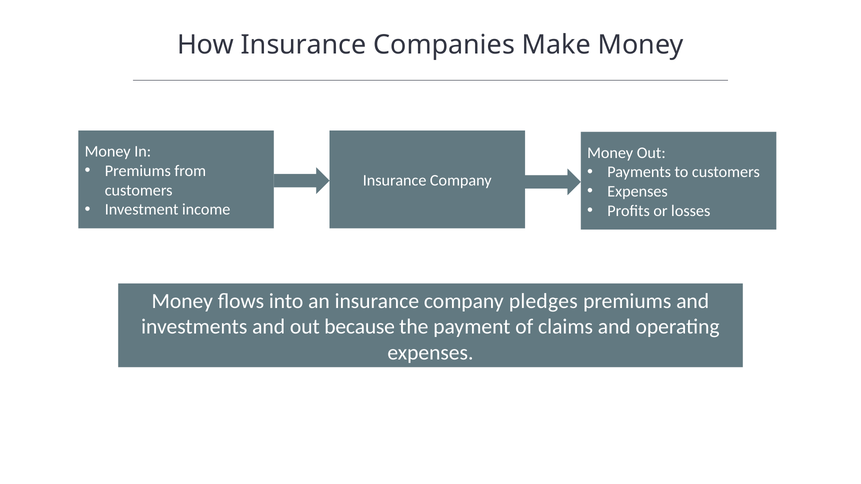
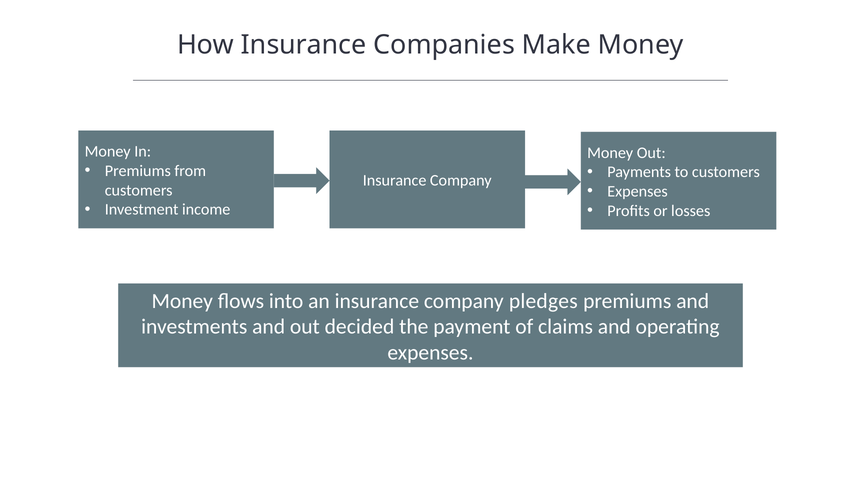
because: because -> decided (359, 327)
